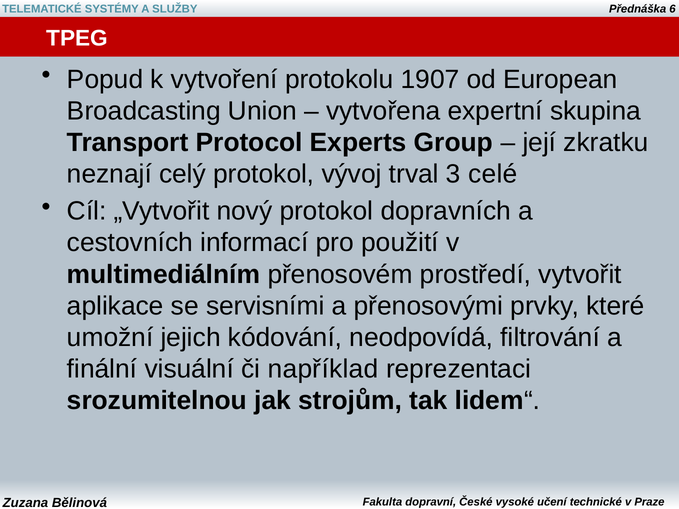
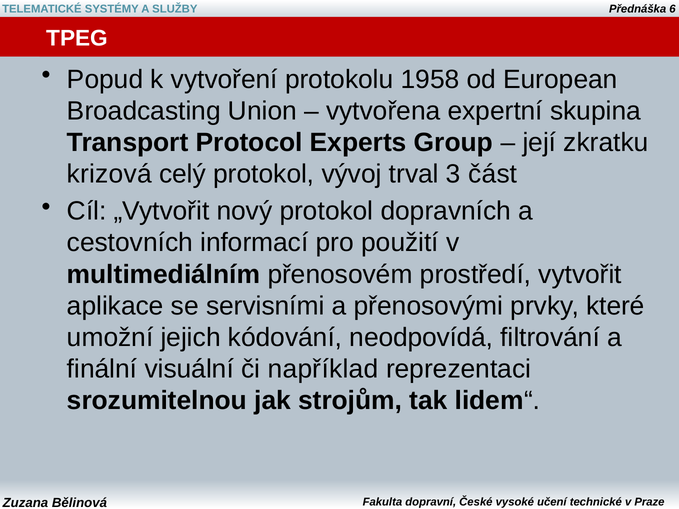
1907: 1907 -> 1958 (430, 79)
neznají: neznají -> krizová (109, 174)
celé: celé -> část (493, 174)
